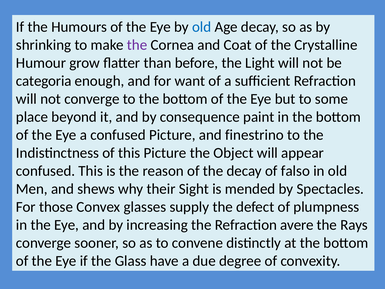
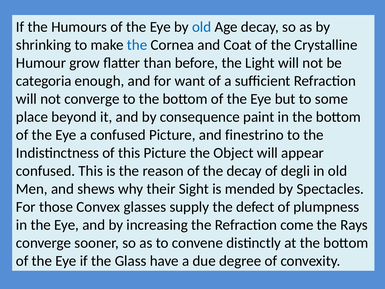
the colour: purple -> blue (137, 45)
falso: falso -> degli (295, 171)
avere: avere -> come (297, 225)
